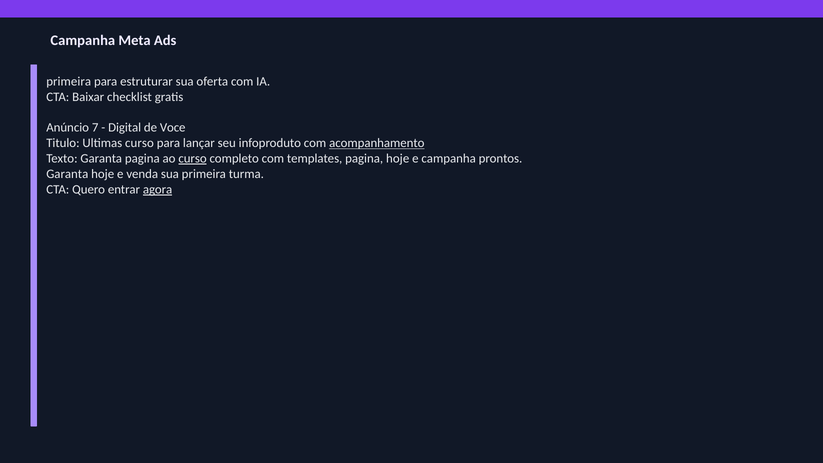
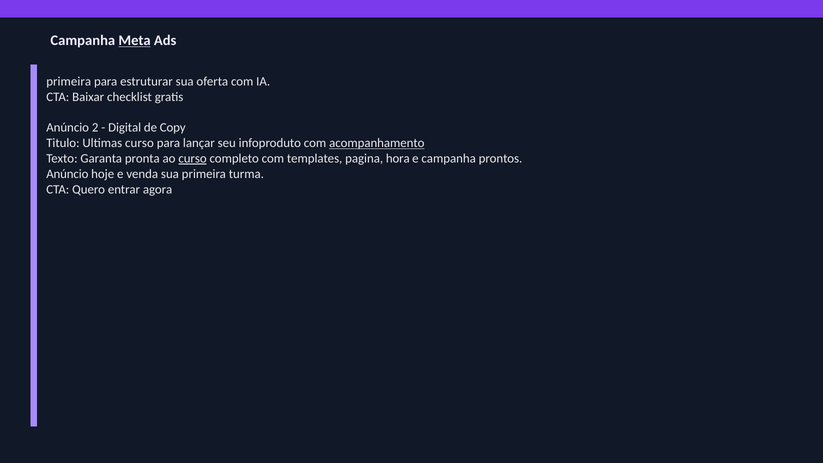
Meta underline: none -> present (135, 41)
7: 7 -> 2 (95, 128)
Voce: Voce -> Copy (173, 128)
Garanta pagina: pagina -> pronta (142, 159)
pagina hoje: hoje -> hora (398, 159)
Garanta: Garanta -> Anúncio (67, 174)
agora underline: present -> none (158, 189)
